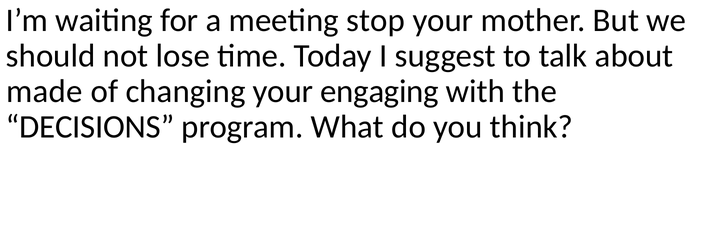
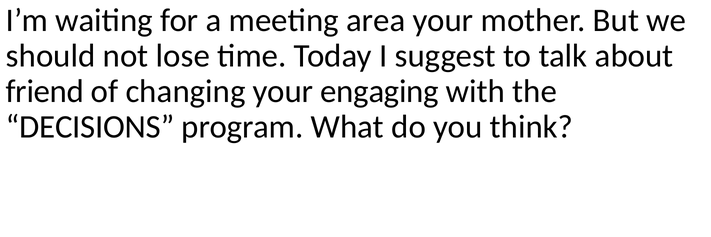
stop: stop -> area (376, 21)
made: made -> friend (45, 92)
